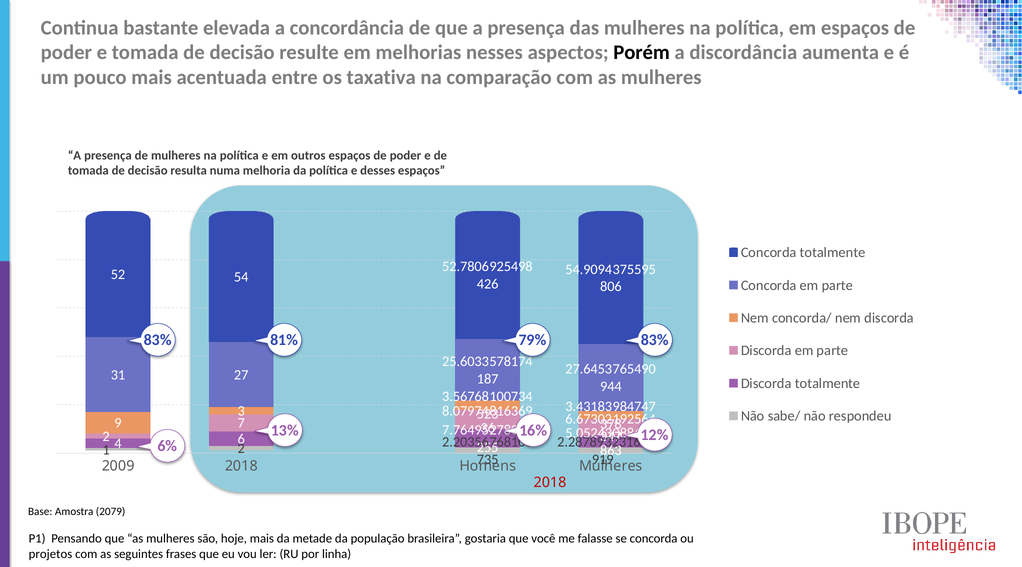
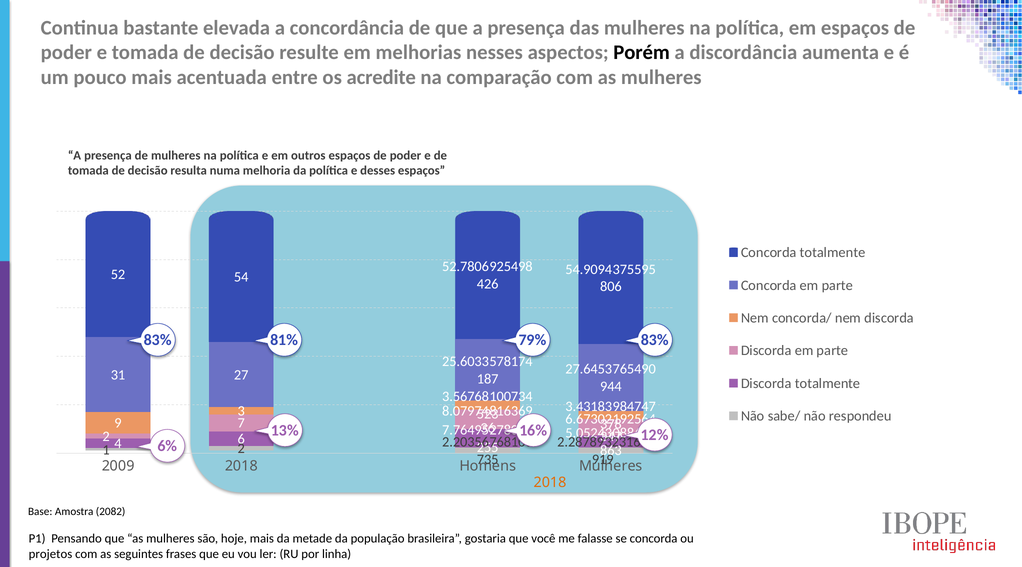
taxativa: taxativa -> acredite (381, 78)
2018 colour: red -> orange (550, 482)
2079: 2079 -> 2082 (111, 512)
